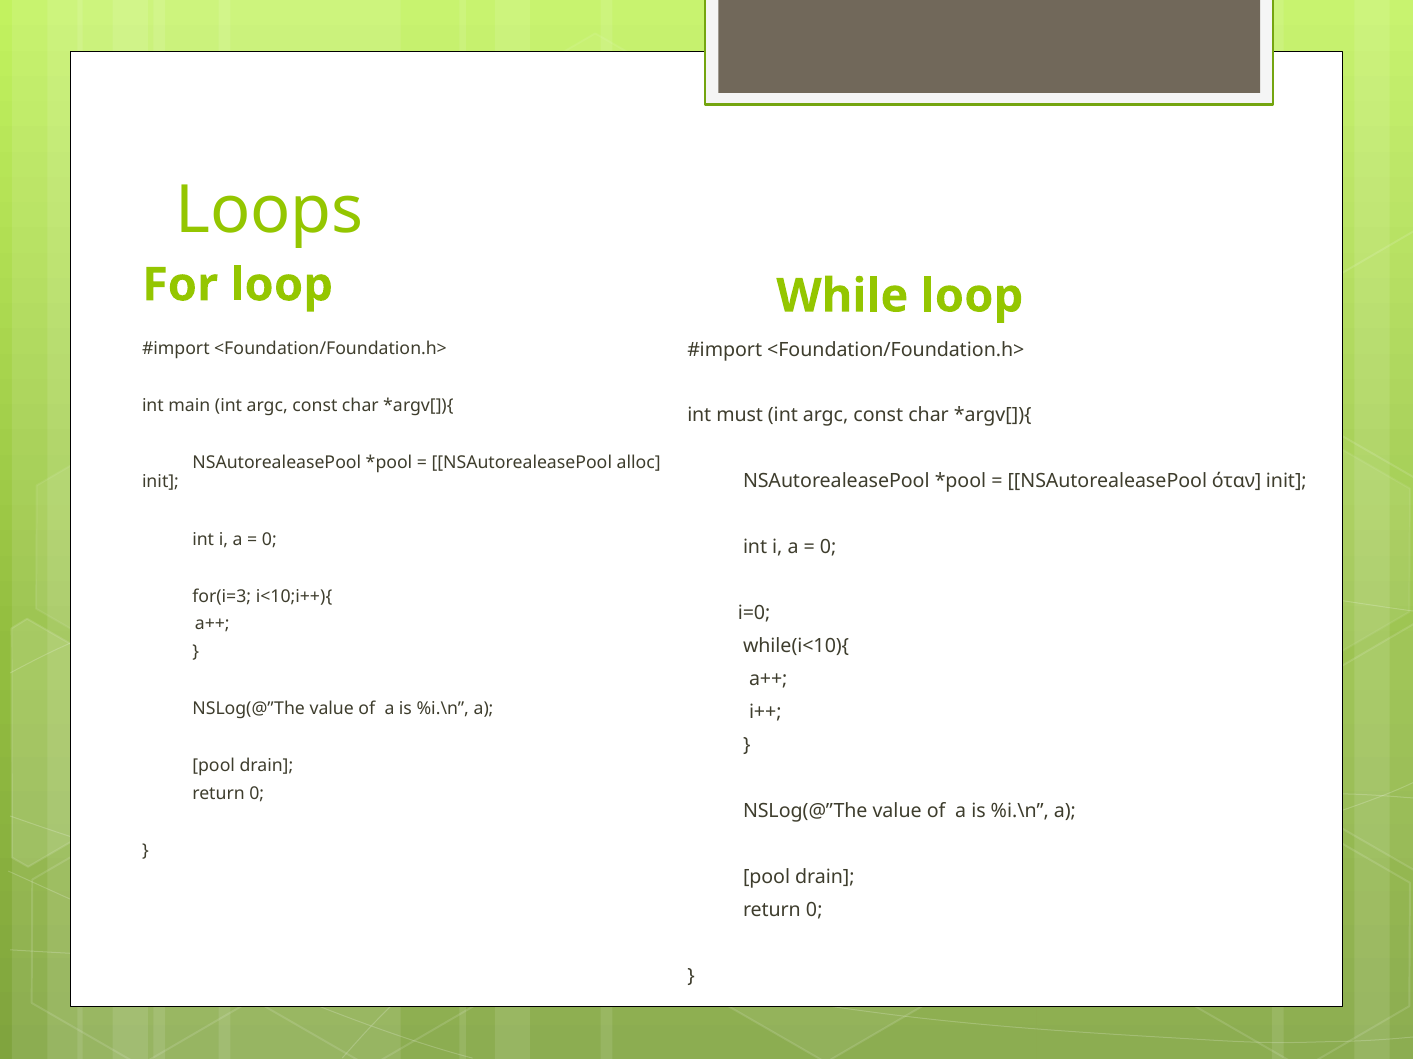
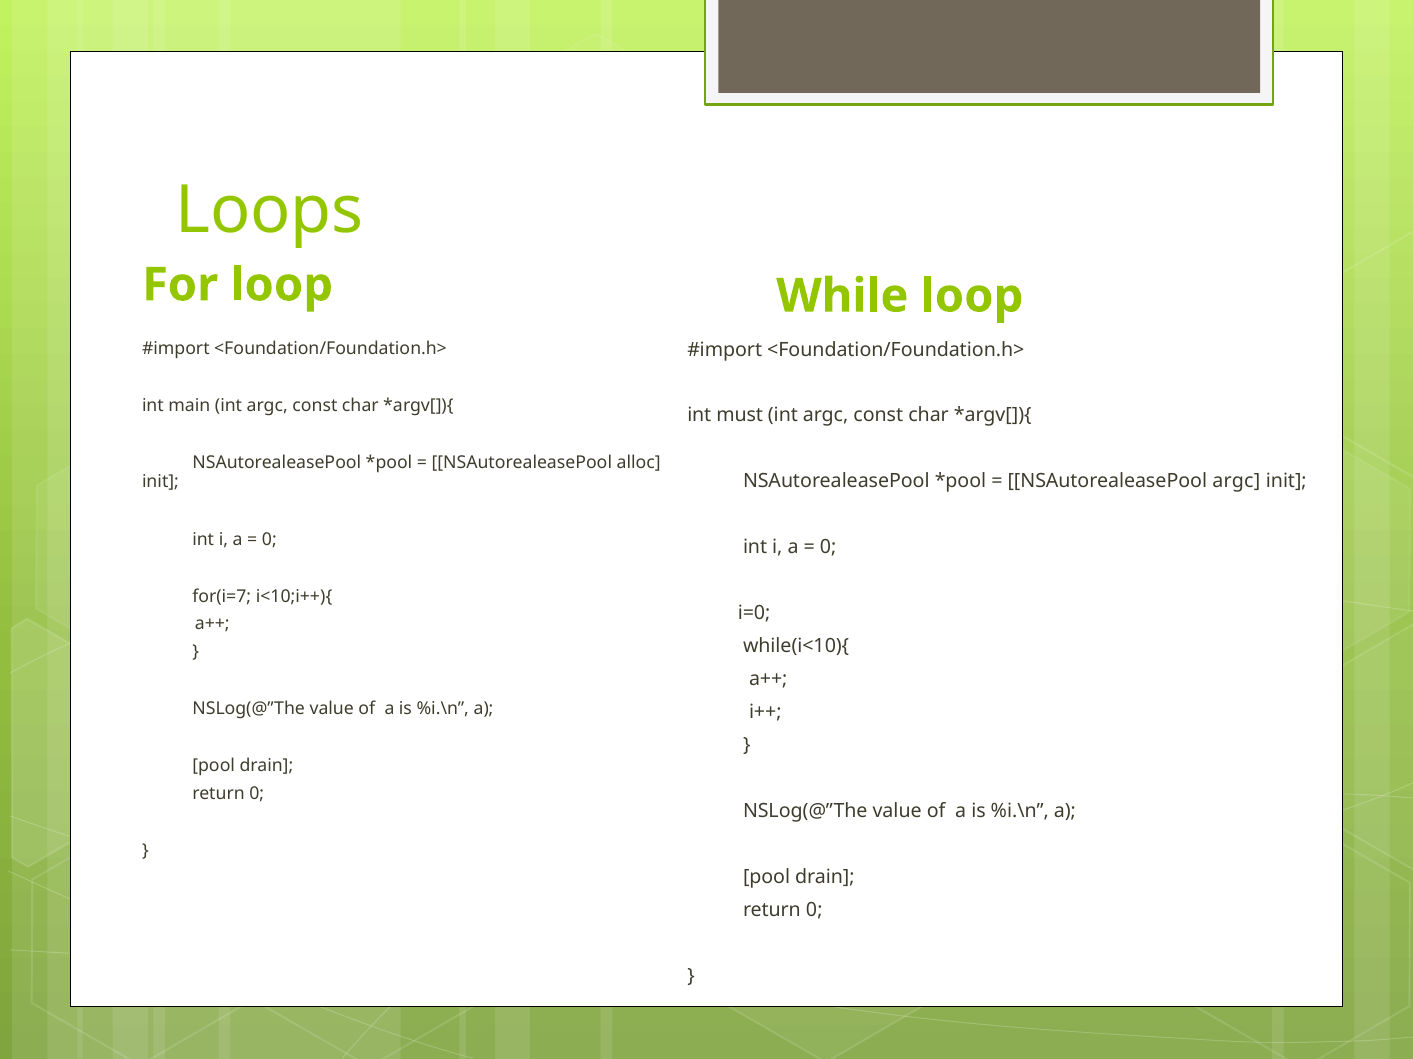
NSAutorealeasePool όταν: όταν -> argc (1236, 482)
for(i=3: for(i=3 -> for(i=7 (222, 597)
